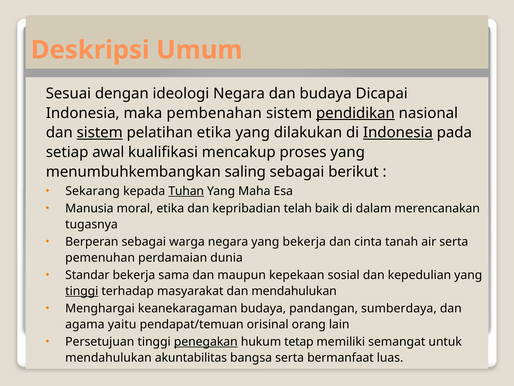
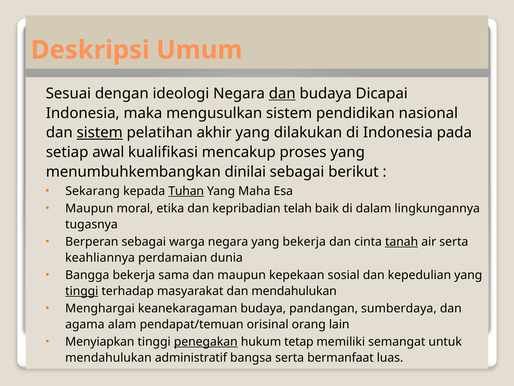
dan underline: none -> present (282, 93)
pembenahan: pembenahan -> mengusulkan (214, 113)
pendidikan underline: present -> none (355, 113)
pelatihan etika: etika -> akhir (214, 133)
Indonesia underline: present -> none (398, 133)
saling: saling -> dinilai (245, 172)
Manusia: Manusia -> Maupun (89, 208)
merencanakan: merencanakan -> lingkungannya (437, 208)
tanah underline: none -> present (402, 241)
pemenuhan: pemenuhan -> keahliannya (100, 257)
Standar: Standar -> Bangga (87, 275)
yaitu: yaitu -> alam (122, 324)
Persetujuan: Persetujuan -> Menyiapkan (100, 341)
akuntabilitas: akuntabilitas -> administratif (191, 357)
